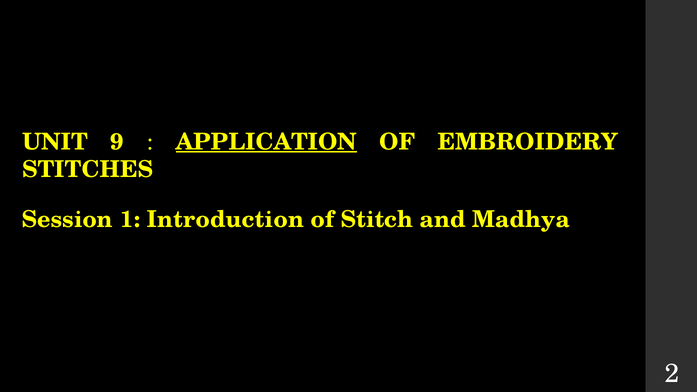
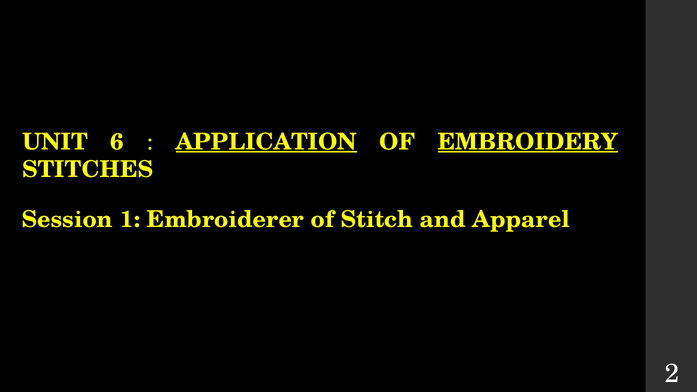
9: 9 -> 6 (117, 142)
EMBROIDERY underline: none -> present (528, 142)
Introduction: Introduction -> Embroiderer (225, 220)
Madhya: Madhya -> Apparel (521, 220)
